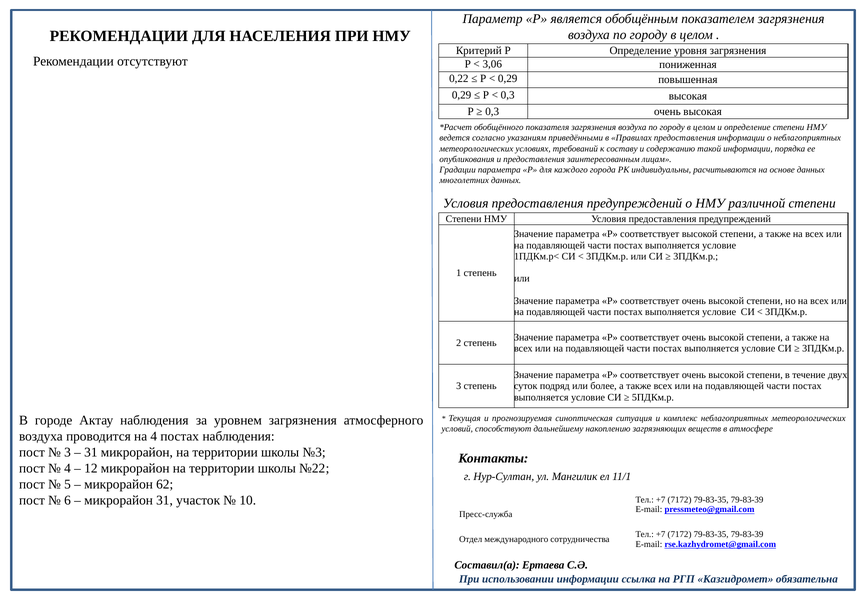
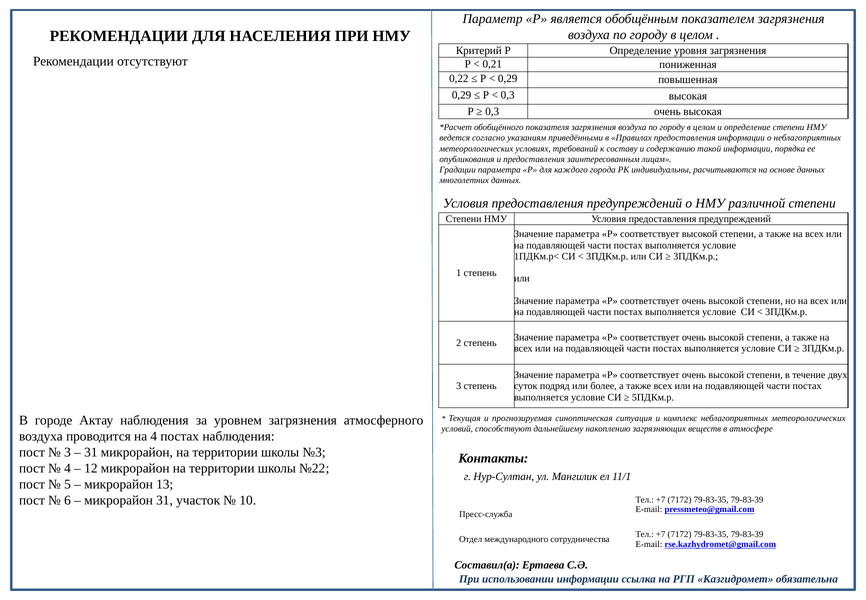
3,06: 3,06 -> 0,21 (492, 64)
62: 62 -> 13 (165, 484)
